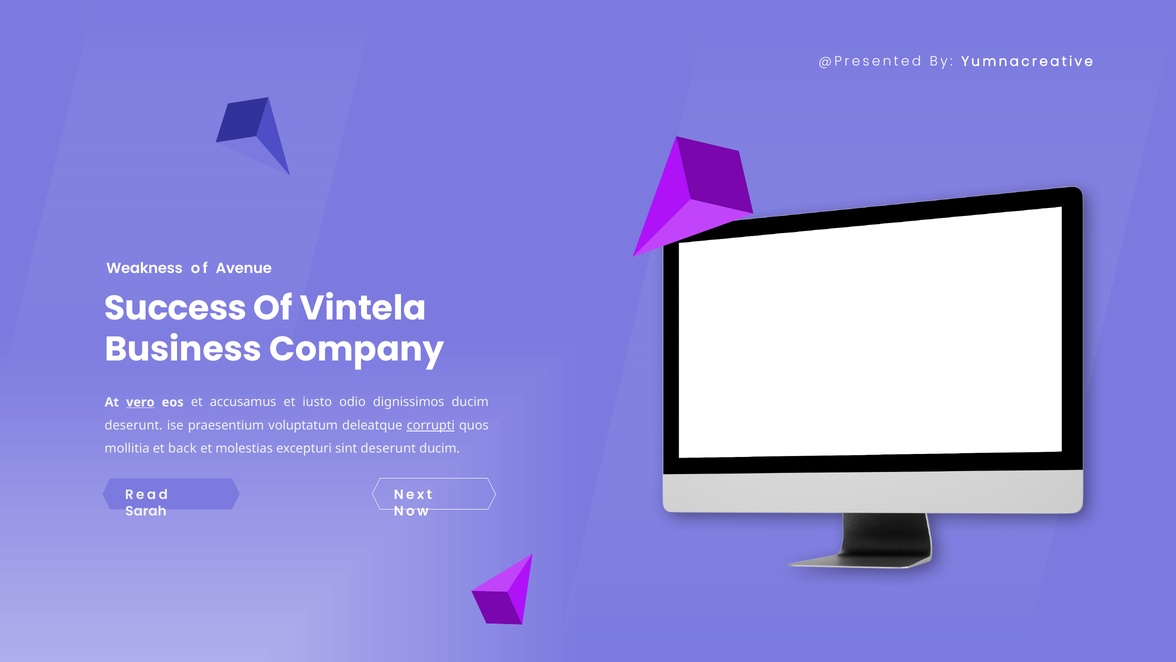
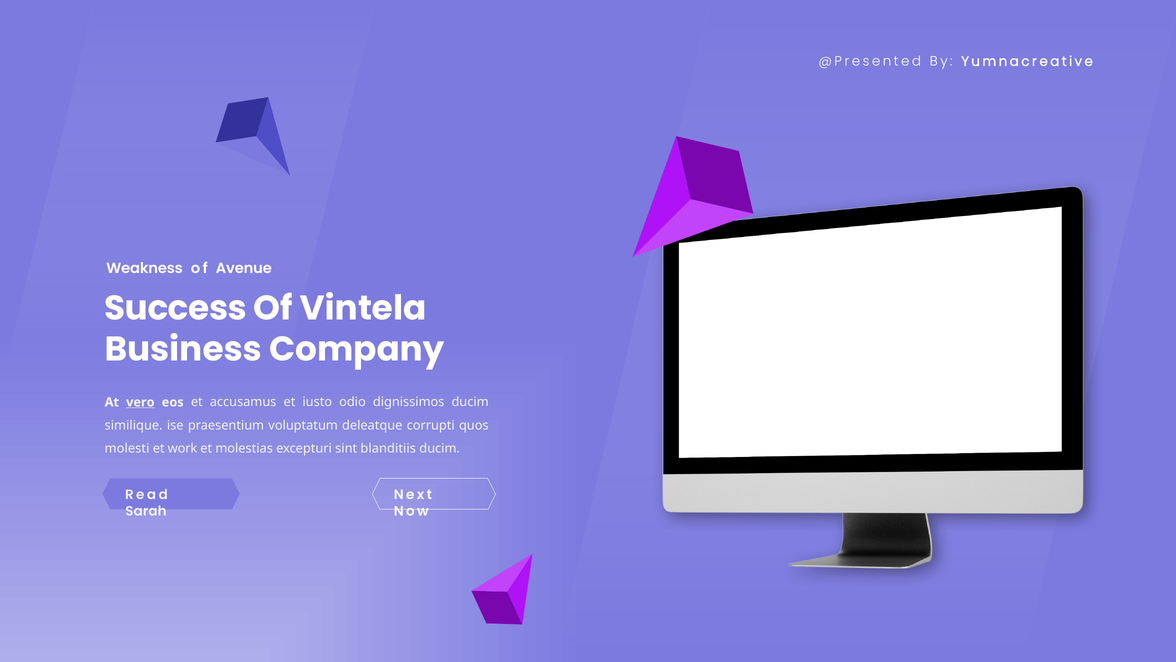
deserunt: deserunt -> similique (134, 425)
corrupti underline: present -> none (431, 425)
mollitia: mollitia -> molesti (127, 448)
back: back -> work (182, 448)
sint deserunt: deserunt -> blanditiis (388, 448)
